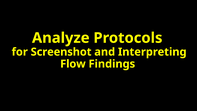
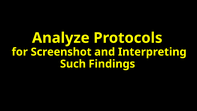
Flow: Flow -> Such (73, 64)
